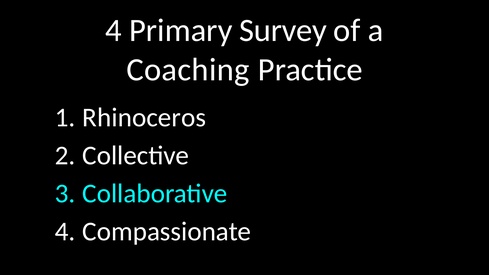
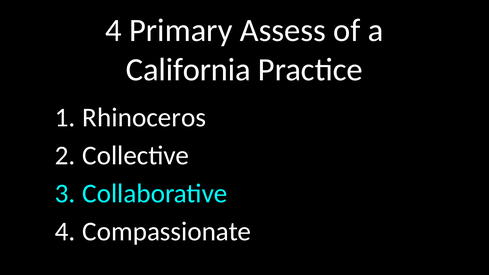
Survey: Survey -> Assess (283, 30)
Coaching: Coaching -> California (188, 70)
